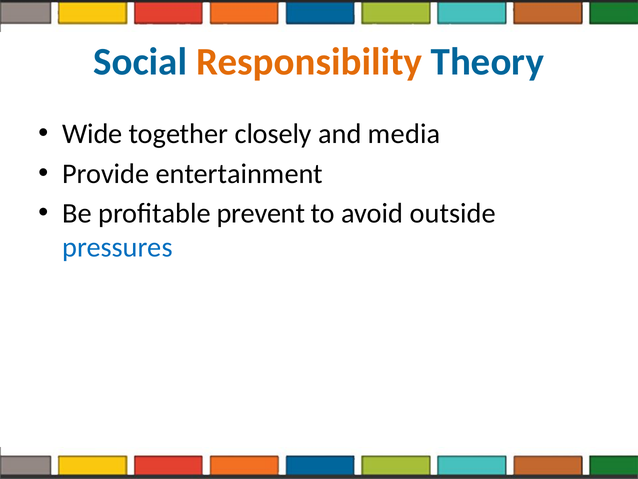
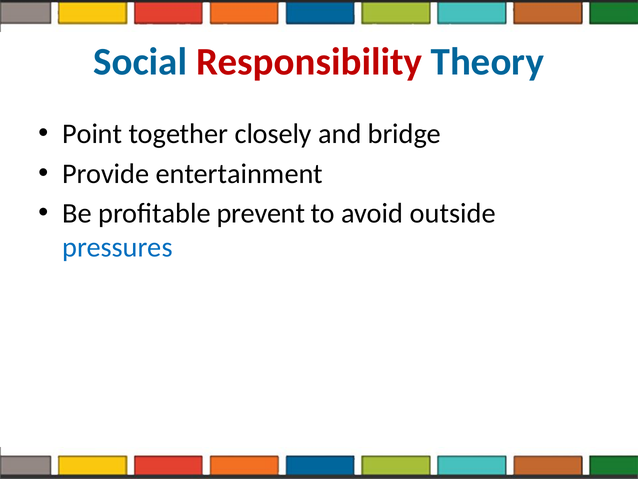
Responsibility colour: orange -> red (309, 62)
Wide: Wide -> Point (92, 134)
media: media -> bridge (404, 134)
